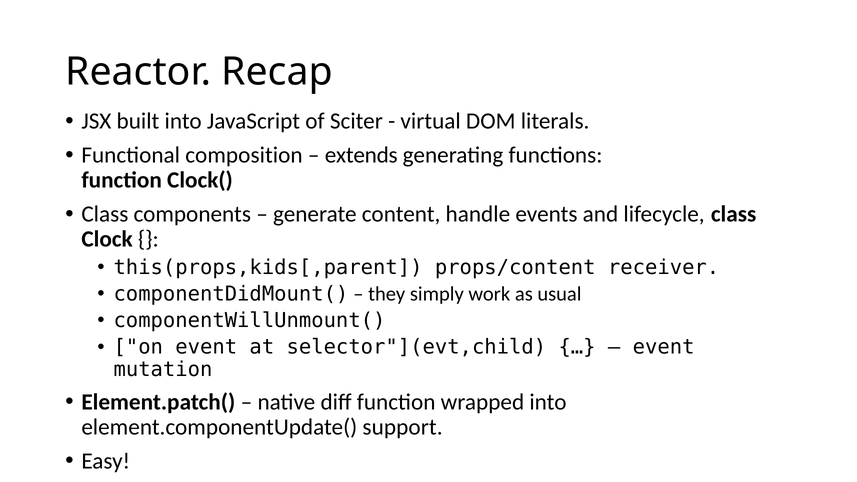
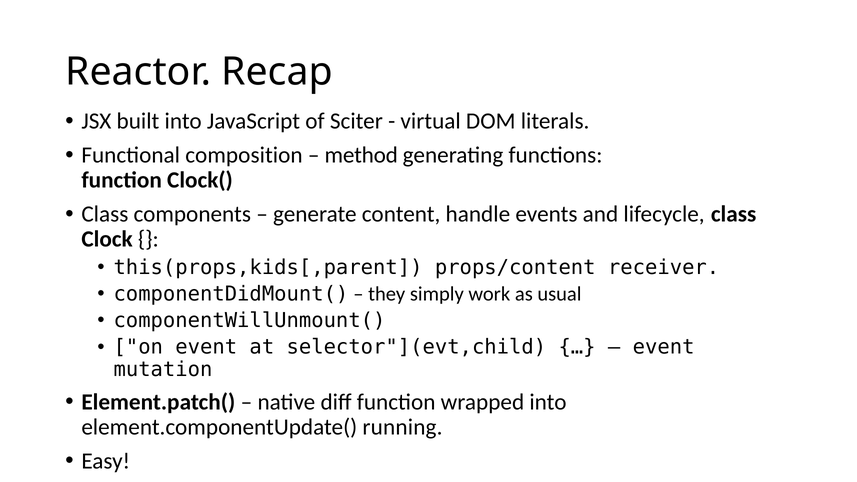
extends: extends -> method (361, 155)
support: support -> running (402, 427)
